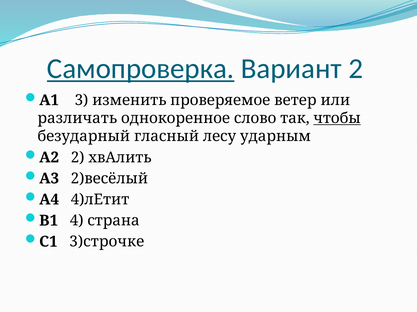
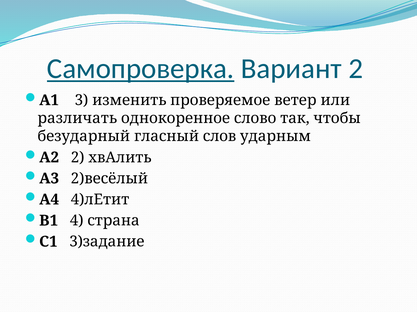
чтобы underline: present -> none (337, 119)
лесу: лесу -> слов (220, 137)
3)строчке: 3)строчке -> 3)задание (107, 242)
